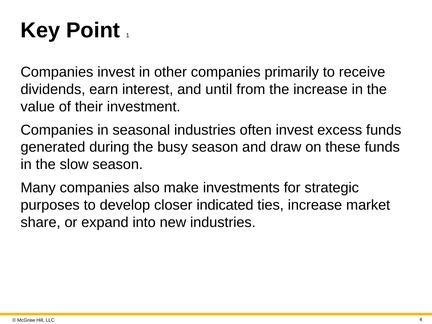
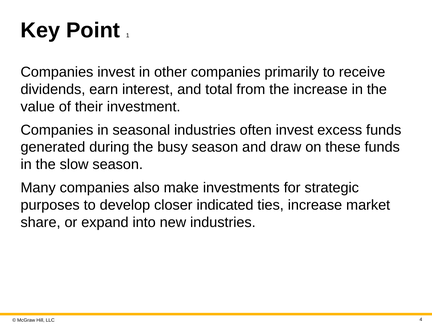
until: until -> total (219, 89)
